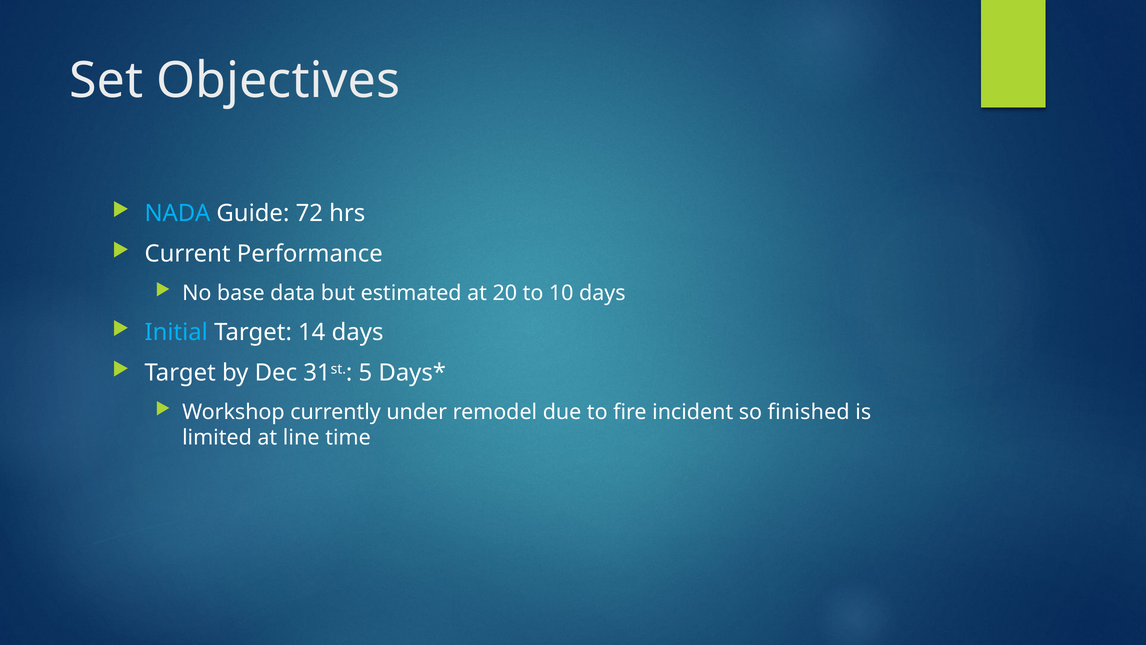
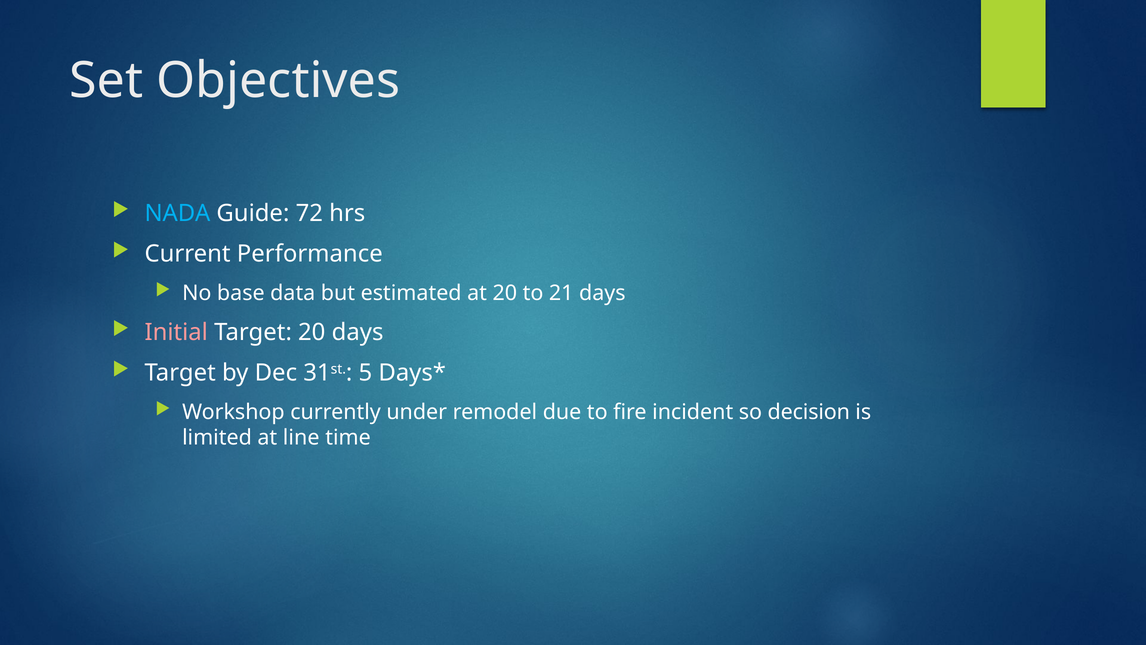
10: 10 -> 21 (561, 293)
Initial colour: light blue -> pink (176, 332)
Target 14: 14 -> 20 (312, 332)
finished: finished -> decision (809, 412)
